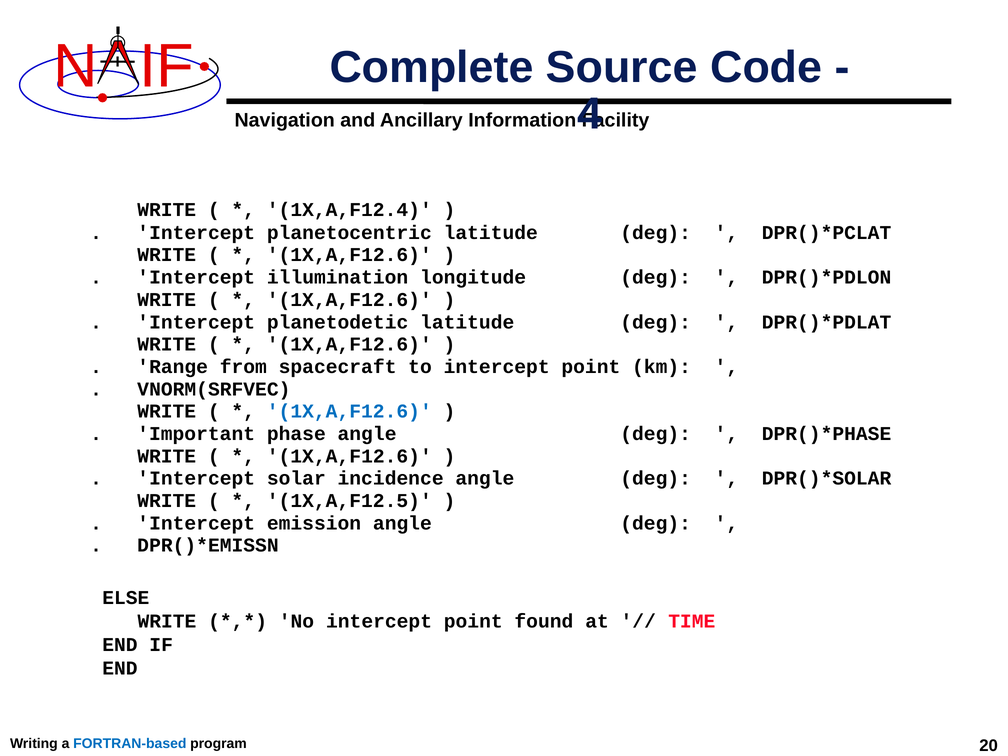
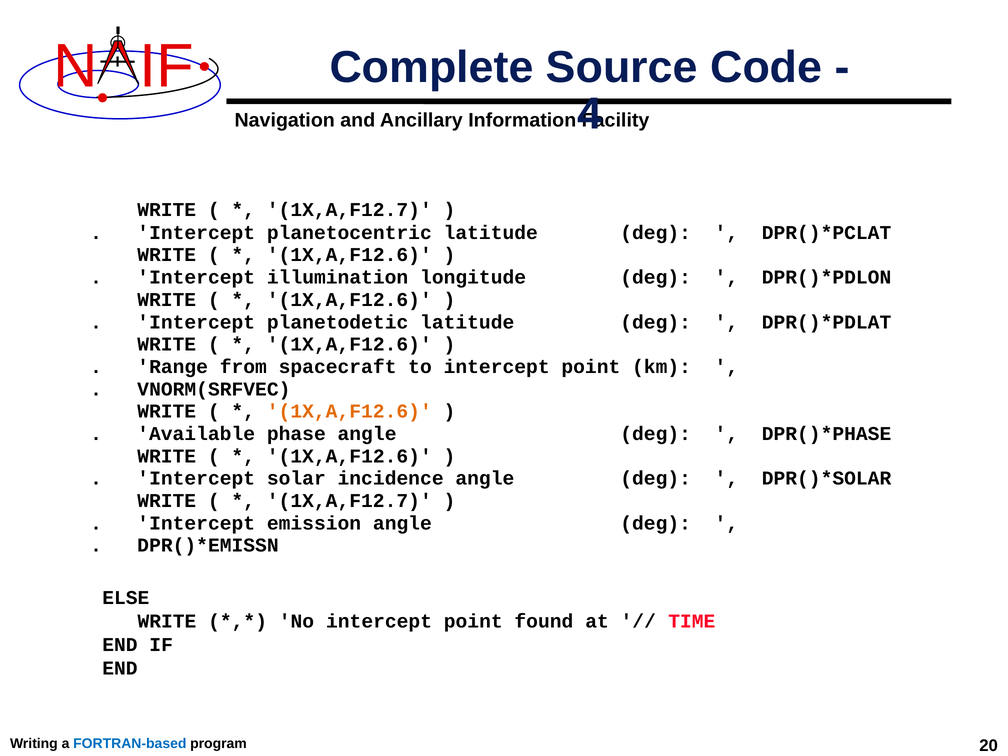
1X,A,F12.4: 1X,A,F12.4 -> 1X,A,F12.7 (349, 210)
1X,A,F12.6 colour: blue -> orange (349, 411)
Important: Important -> Available (196, 434)
1X,A,F12.5: 1X,A,F12.5 -> 1X,A,F12.7 (349, 501)
